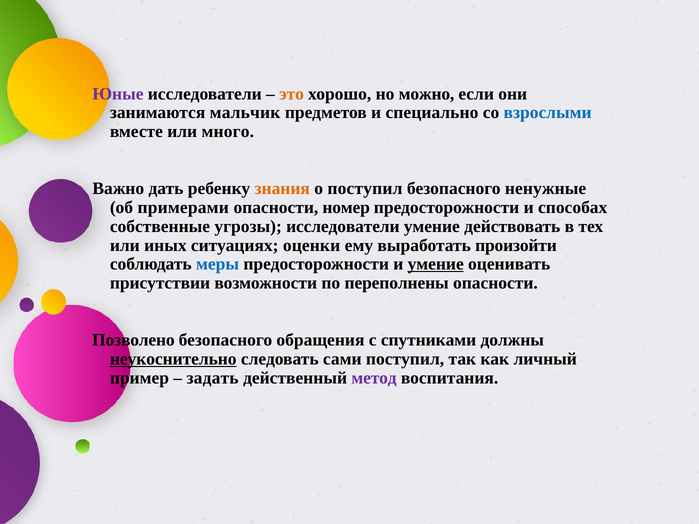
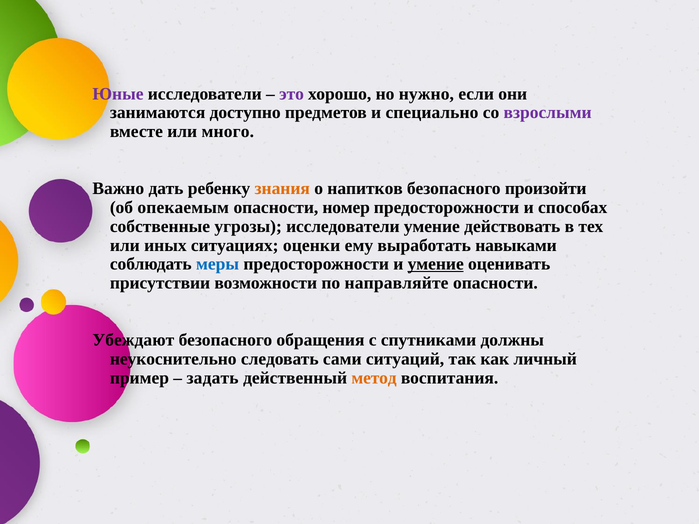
это colour: orange -> purple (292, 94)
можно: можно -> нужно (426, 94)
мальчик: мальчик -> доступно (245, 113)
взрослыми colour: blue -> purple (548, 113)
о поступил: поступил -> напитков (365, 189)
ненужные: ненужные -> произойти (546, 189)
примерами: примерами -> опекаемым (183, 208)
произойти: произойти -> навыками (516, 245)
переполнены: переполнены -> направляйте (397, 283)
Позволено: Позволено -> Убеждают (133, 340)
неукоснительно underline: present -> none (173, 359)
сами поступил: поступил -> ситуаций (405, 359)
метод colour: purple -> orange (374, 378)
